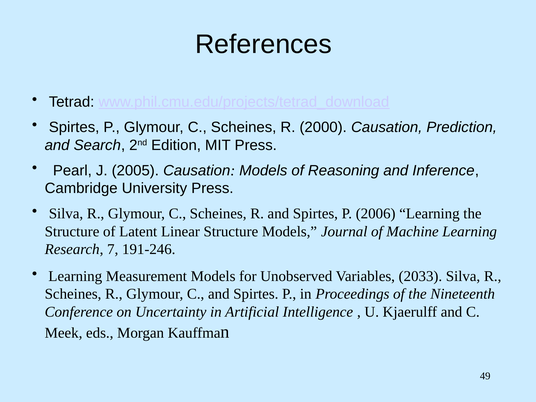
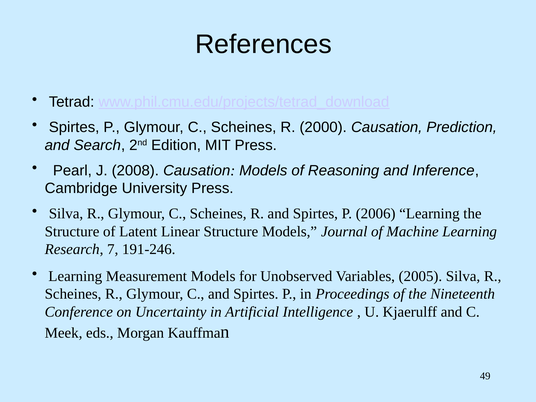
2005: 2005 -> 2008 (135, 170)
2033: 2033 -> 2005 (420, 276)
